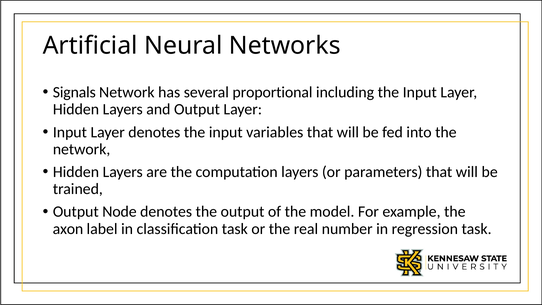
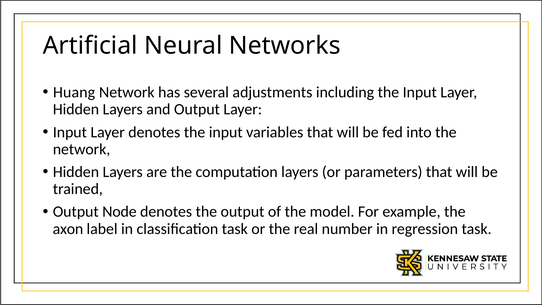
Signals: Signals -> Huang (74, 92)
proportional: proportional -> adjustments (272, 92)
